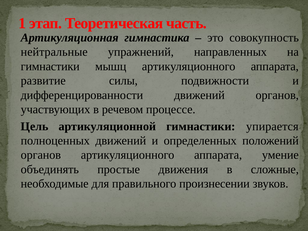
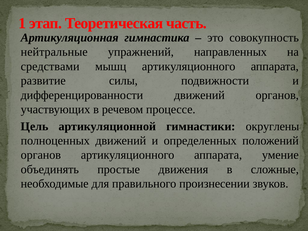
гимнастики: гимнастики -> средствами (50, 66)
упирается: упирается -> округлены (272, 126)
